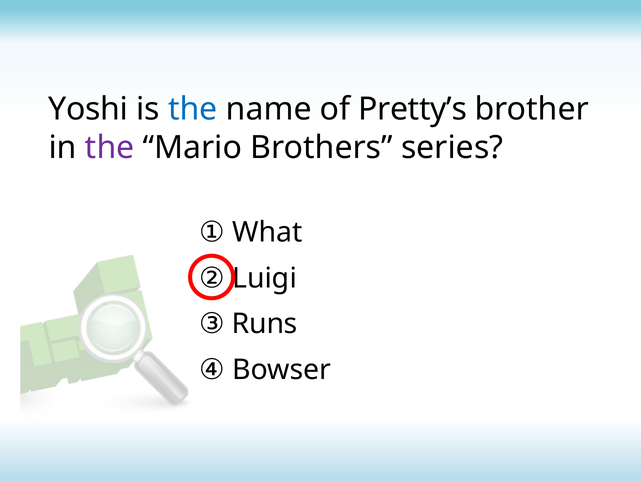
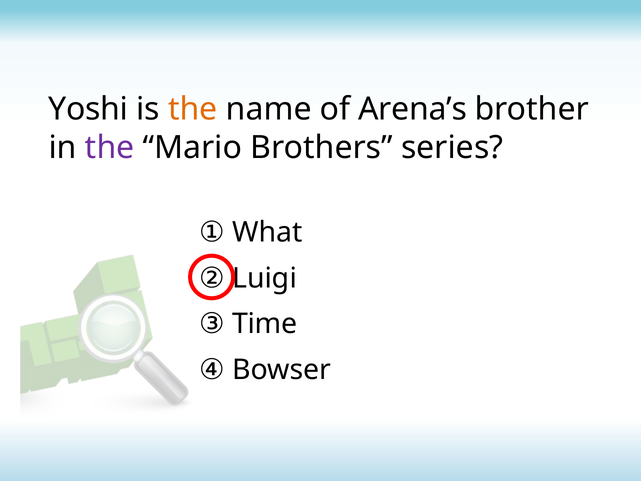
the colour: blue -> orange (193, 109)
Pretty’s: Pretty’s -> Arena’s (413, 109)
Runs: Runs -> Time (265, 324)
